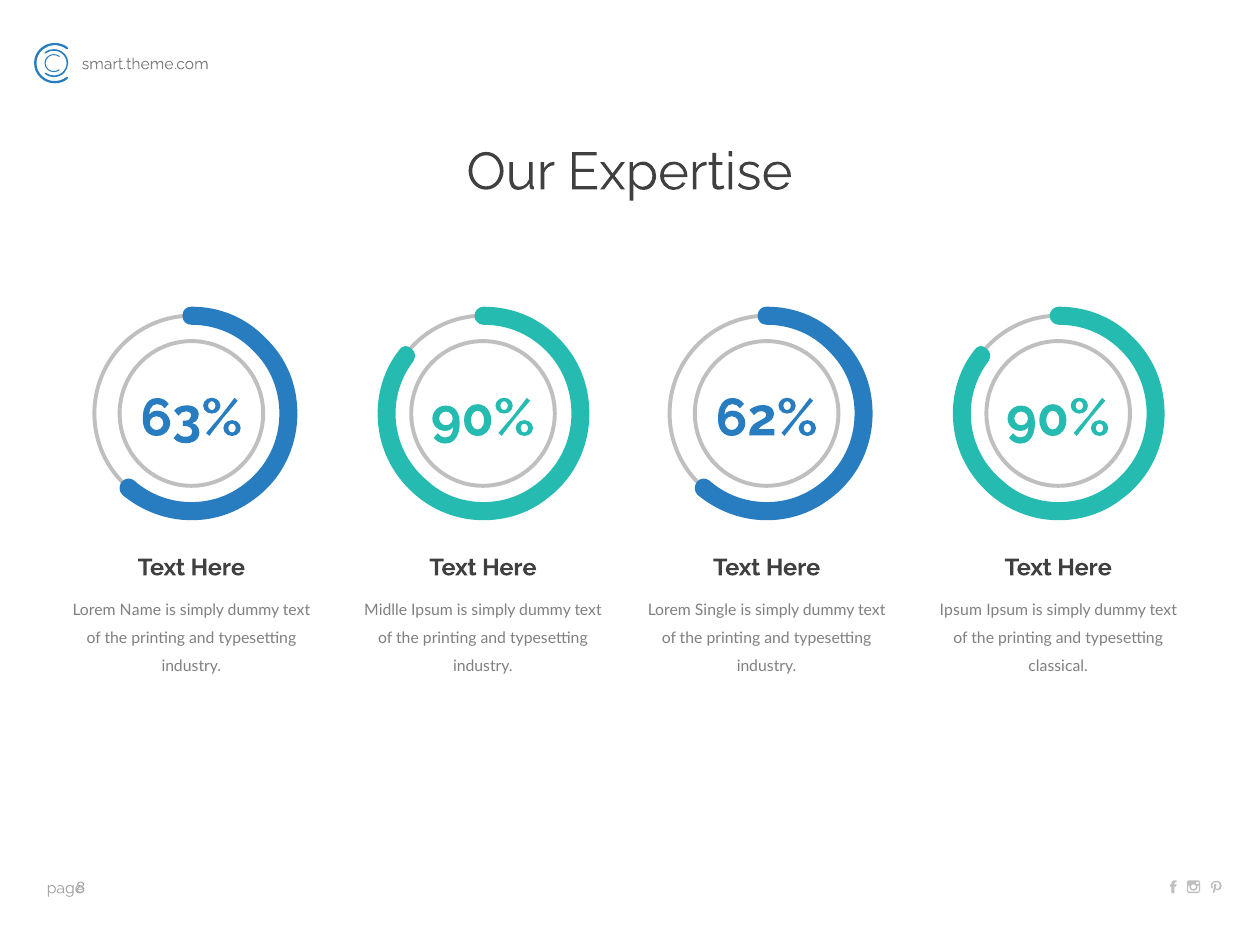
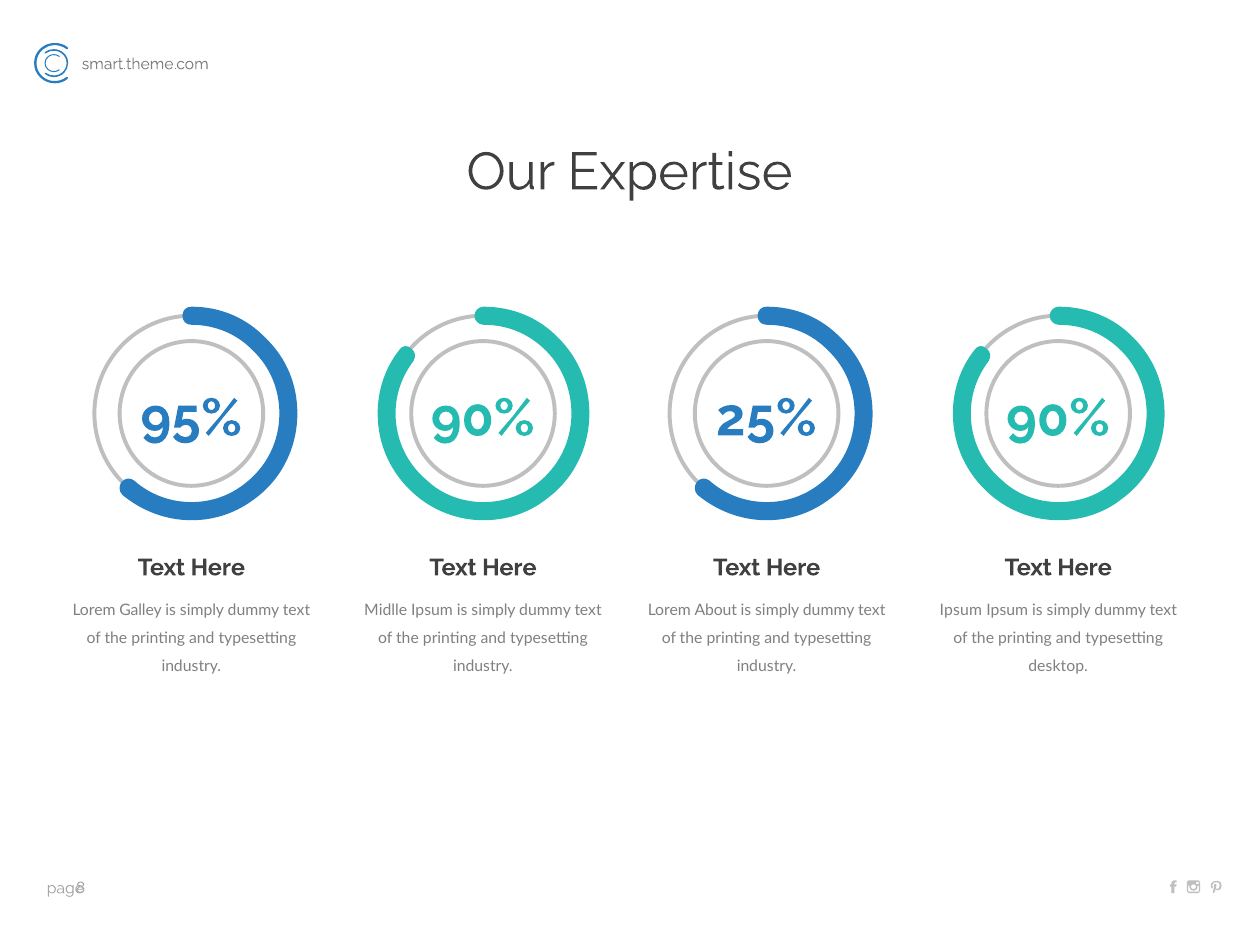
63%: 63% -> 95% (191, 418)
62%: 62% -> 25% (766, 418)
Name: Name -> Galley (141, 610)
Single: Single -> About (716, 610)
classical: classical -> desktop (1058, 667)
